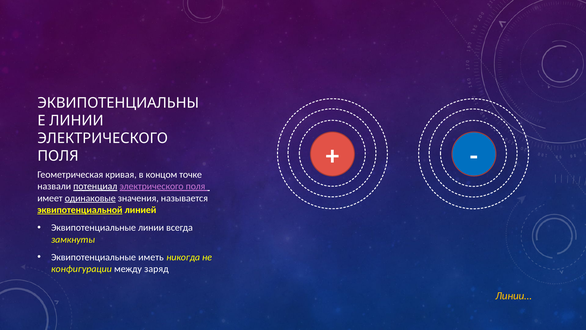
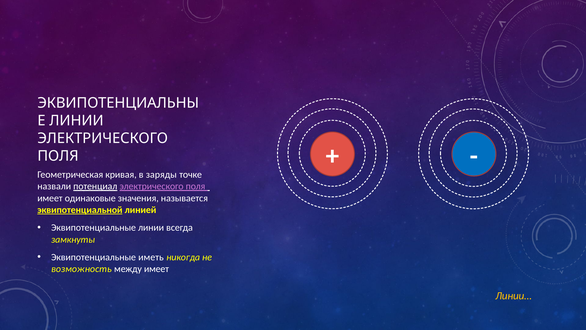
концом: концом -> заряды (161, 174)
одинаковые underline: present -> none (90, 198)
конфигурации: конфигурации -> возможность (81, 269)
между заряд: заряд -> имеет (157, 269)
